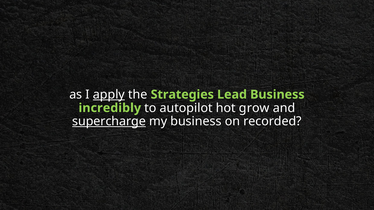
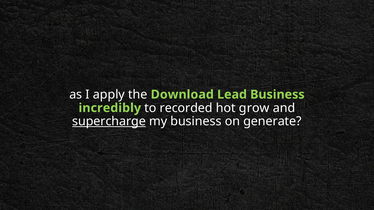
apply underline: present -> none (109, 95)
Strategies: Strategies -> Download (182, 95)
autopilot: autopilot -> recorded (186, 108)
recorded: recorded -> generate (272, 122)
